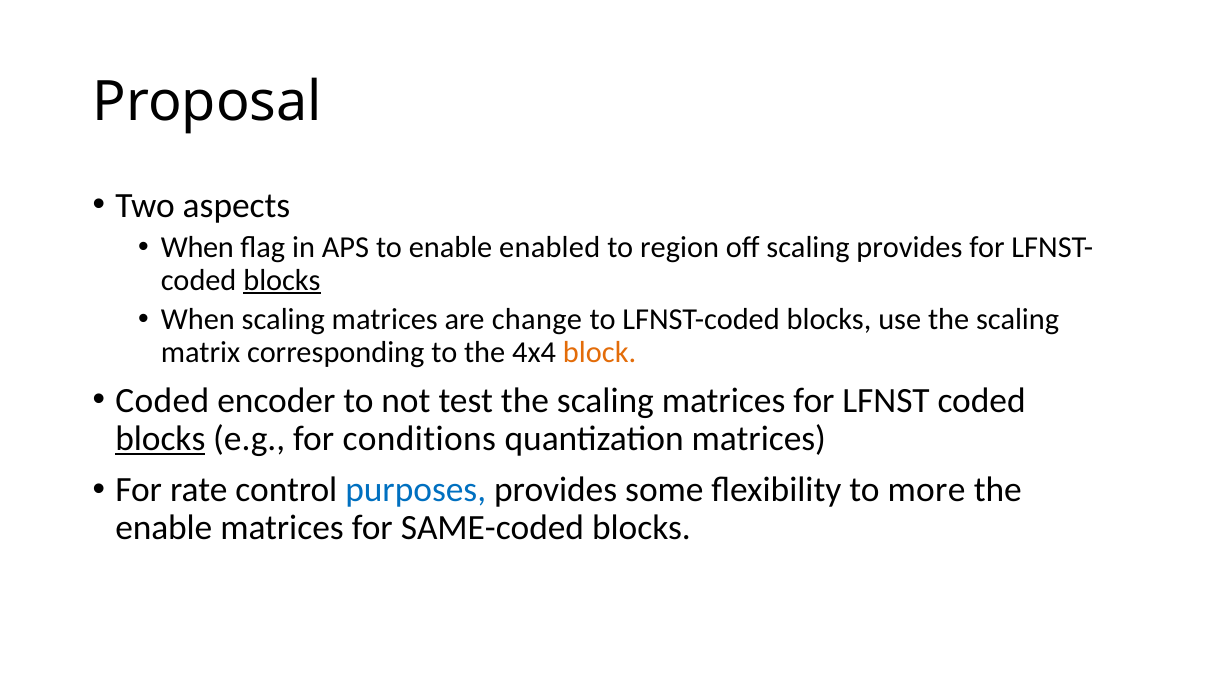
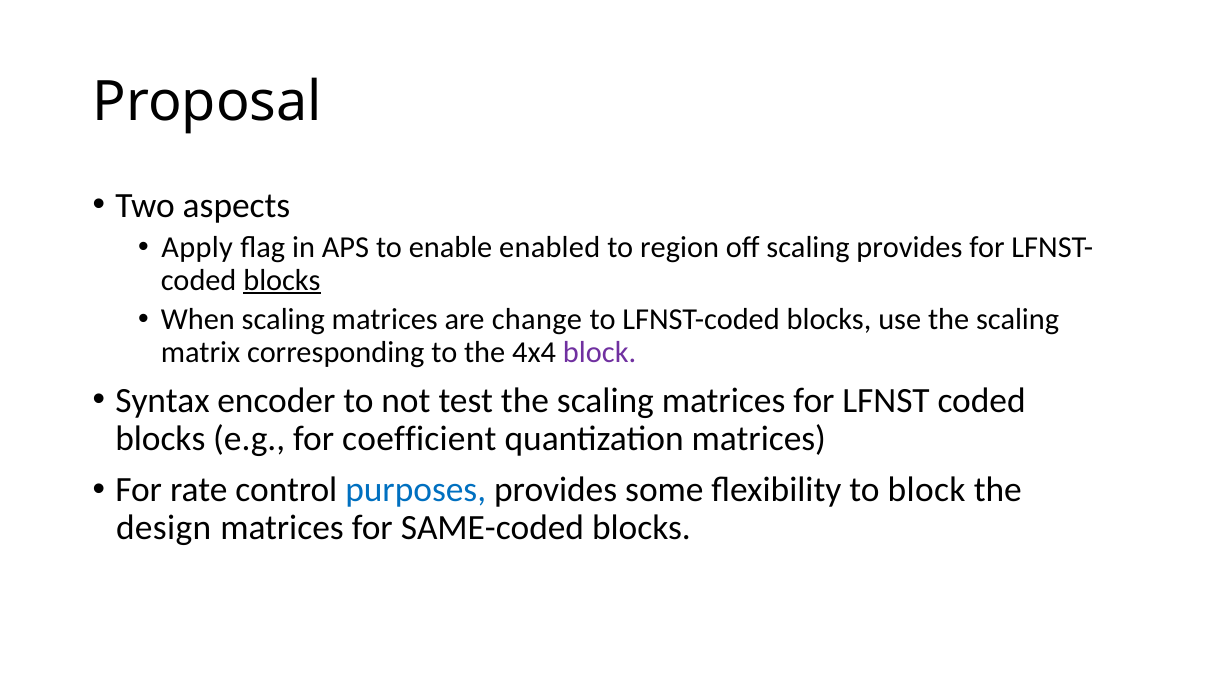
When: When -> Apply (197, 247)
block colour: orange -> purple (600, 352)
Coded: Coded -> Syntax (163, 400)
blocks underline: present -> none (160, 438)
conditions: conditions -> coefficient (419, 438)
to more: more -> block (927, 489)
enable: enable -> design (164, 528)
